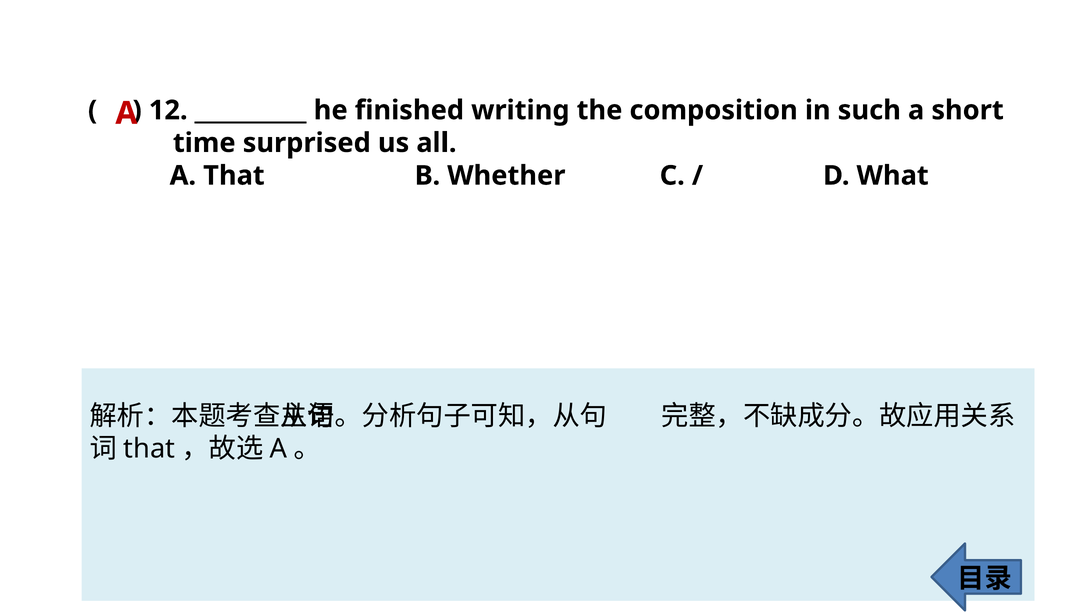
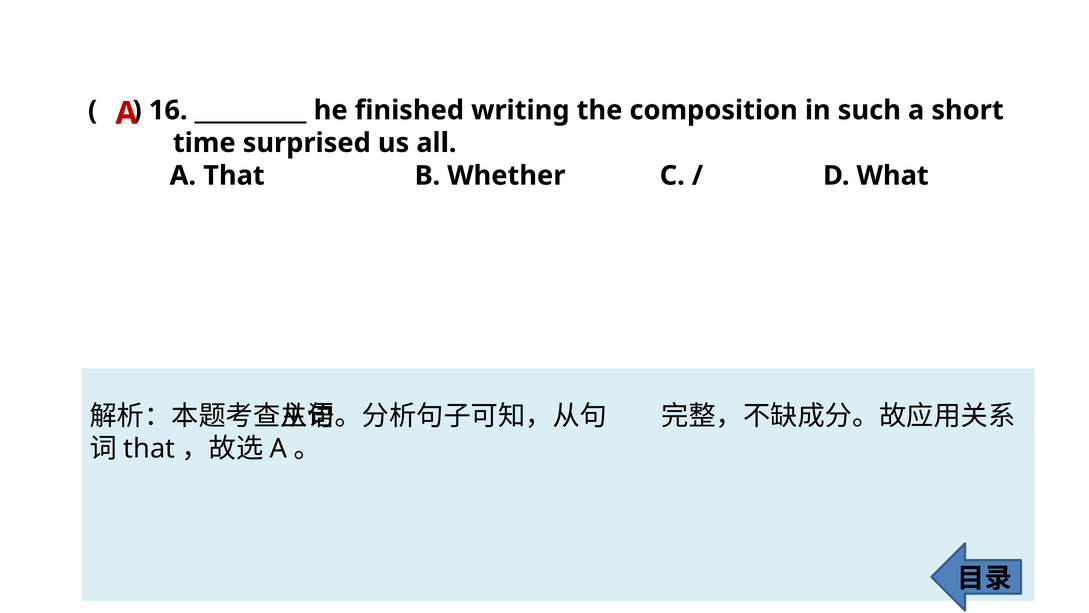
12: 12 -> 16 (168, 110)
